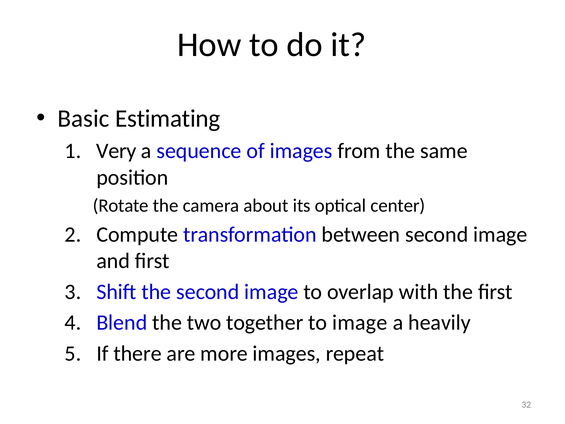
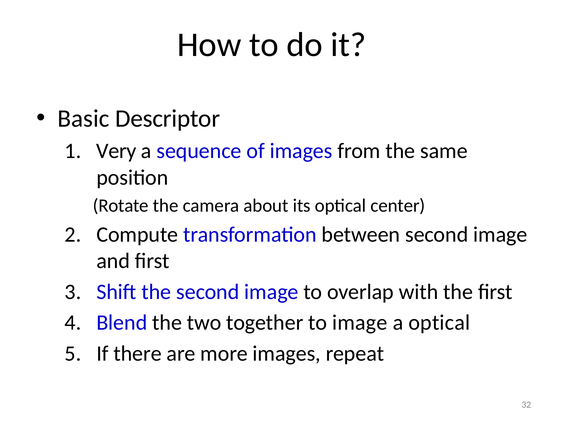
Estimating: Estimating -> Descriptor (168, 119)
a heavily: heavily -> optical (439, 322)
